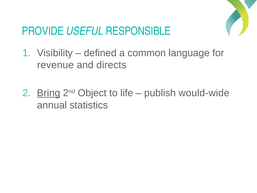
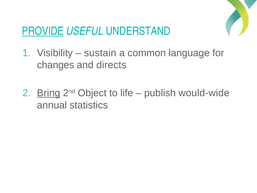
PROVIDE underline: none -> present (43, 31)
RESPONSIBLE: RESPONSIBLE -> UNDERSTAND (138, 31)
defined: defined -> sustain (100, 53)
revenue: revenue -> changes (56, 65)
